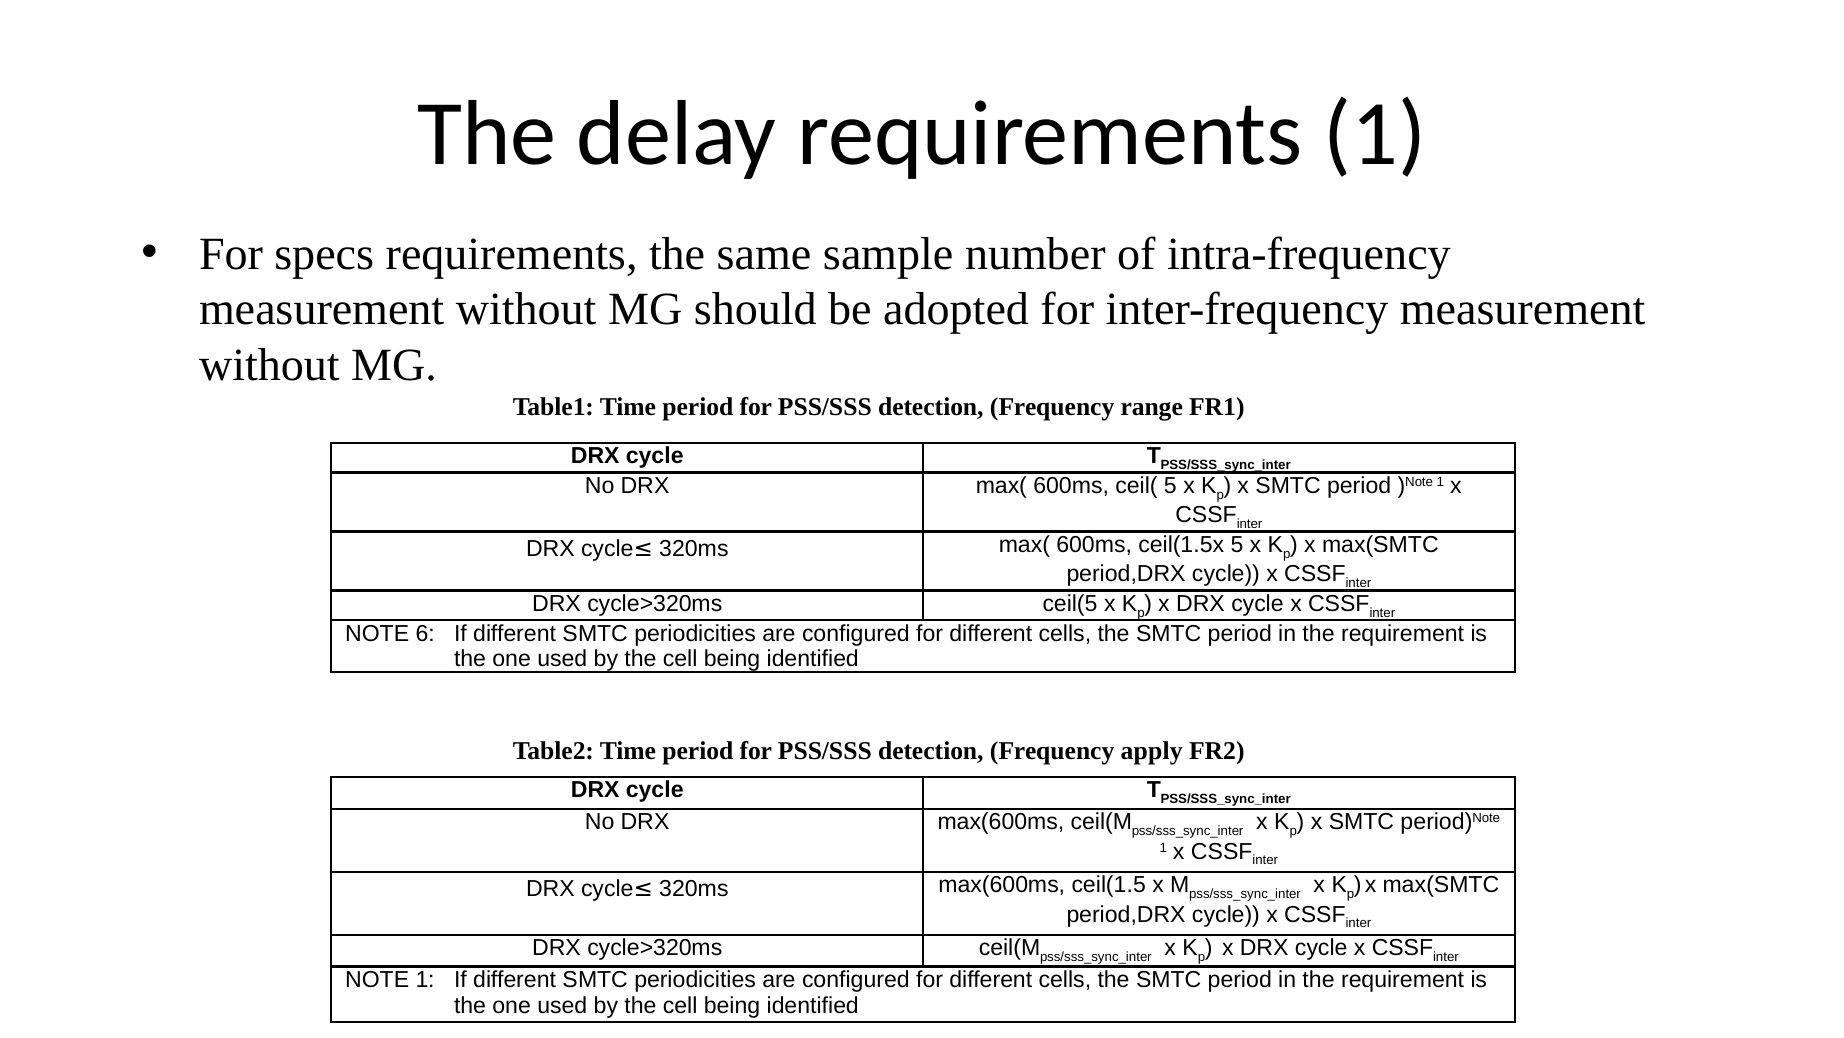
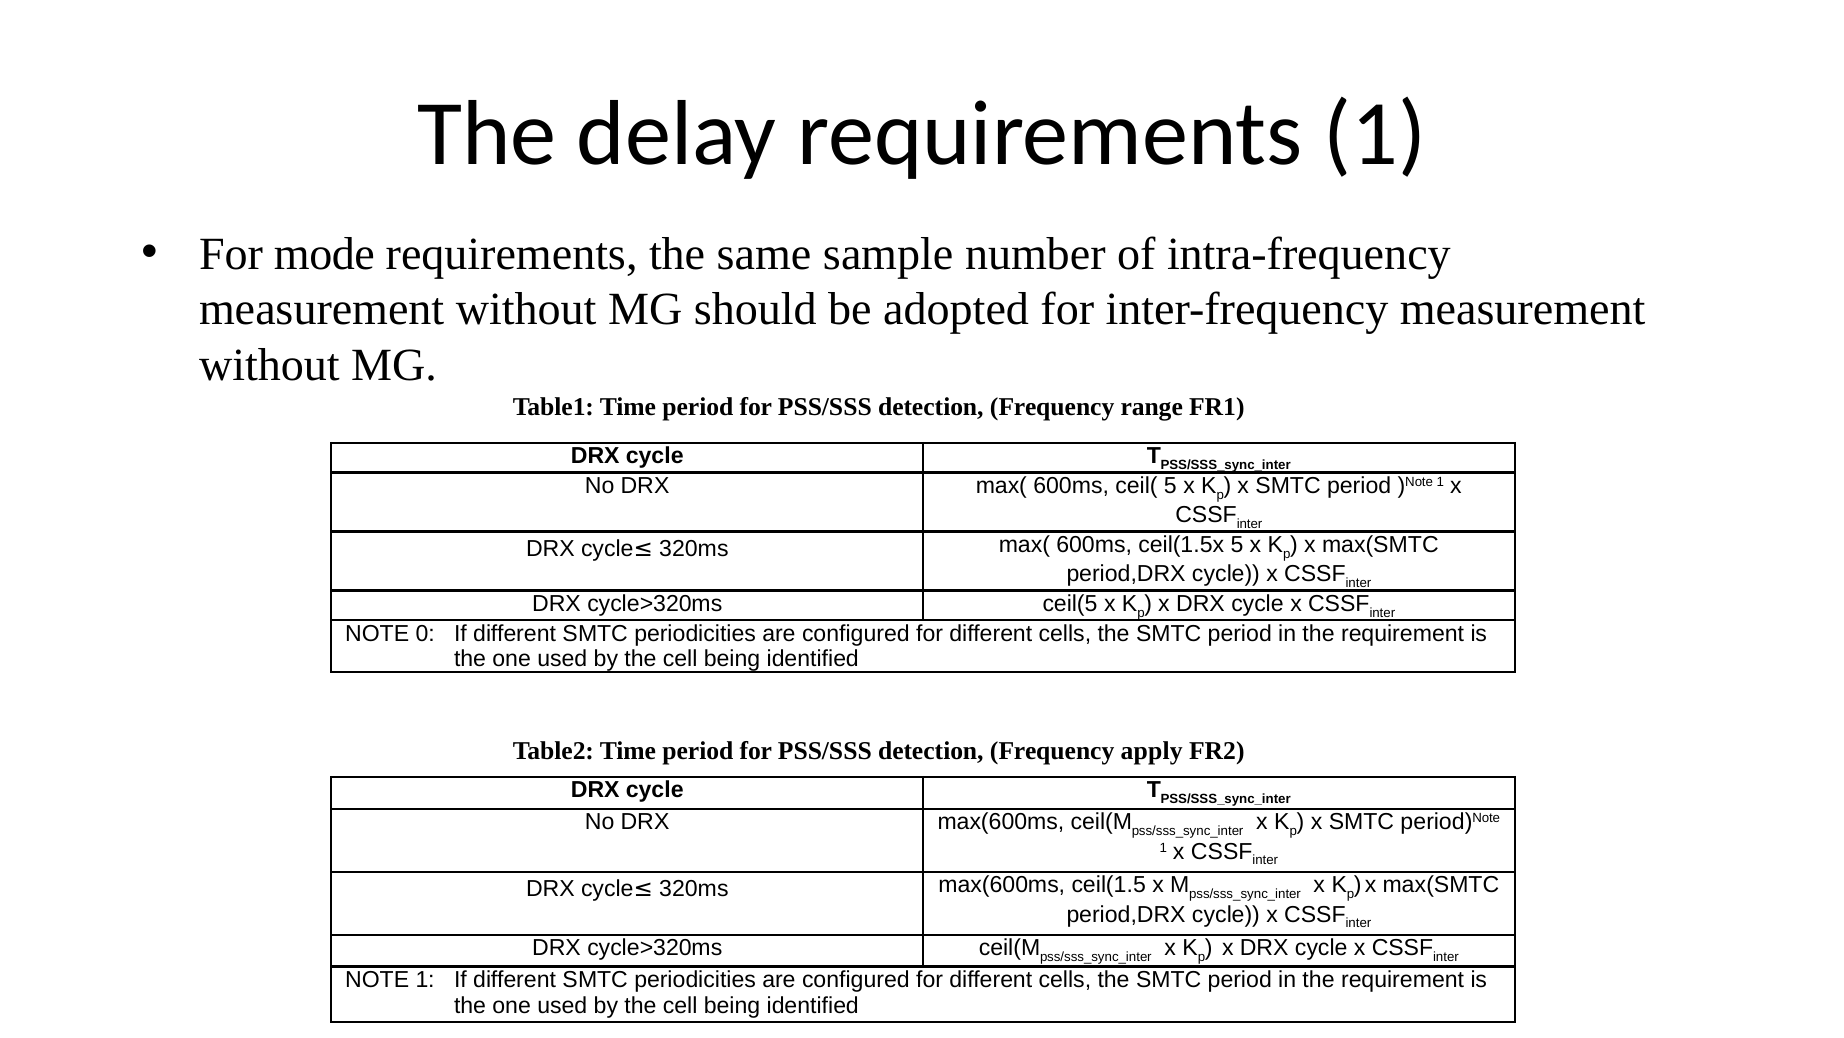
specs: specs -> mode (324, 254)
6: 6 -> 0 (425, 633)
